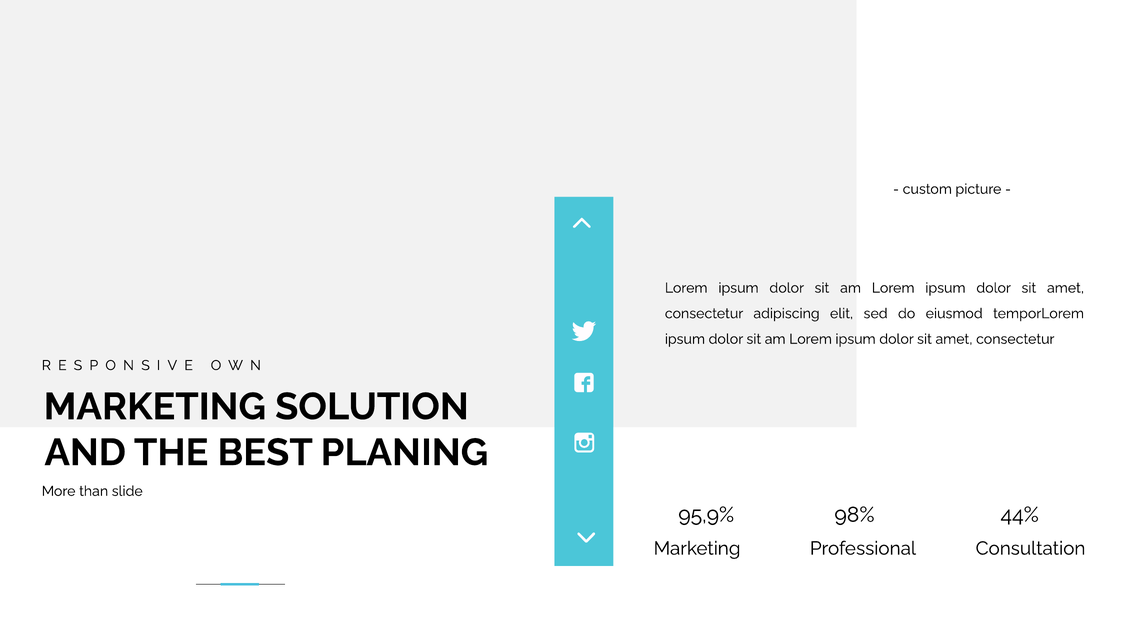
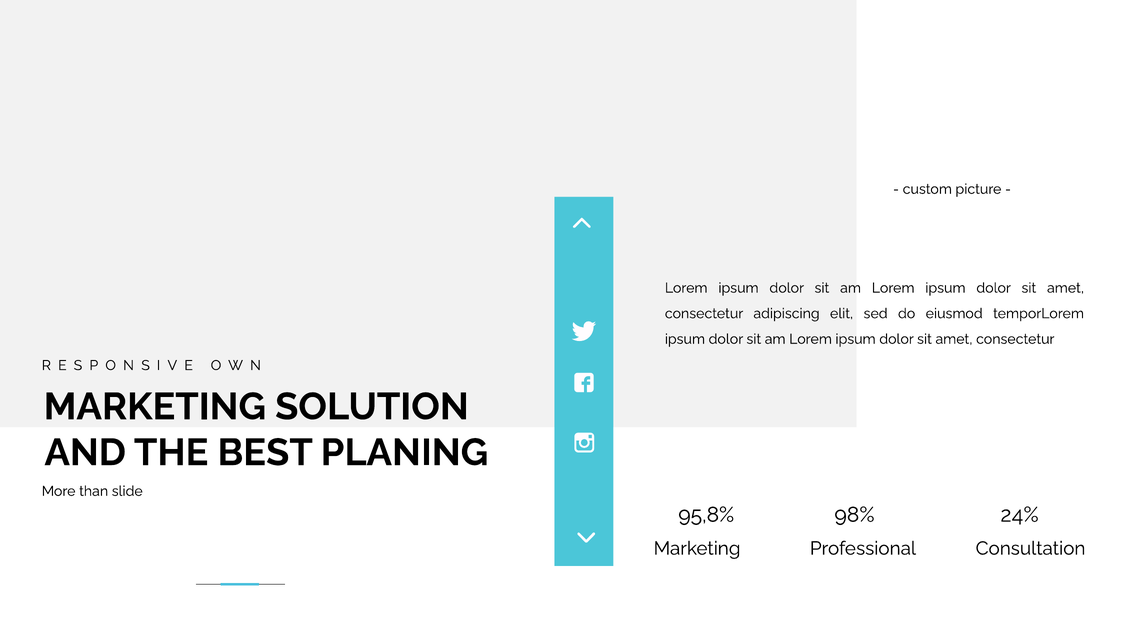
95,9%: 95,9% -> 95,8% (706, 515)
44%: 44% -> 24% (1020, 515)
